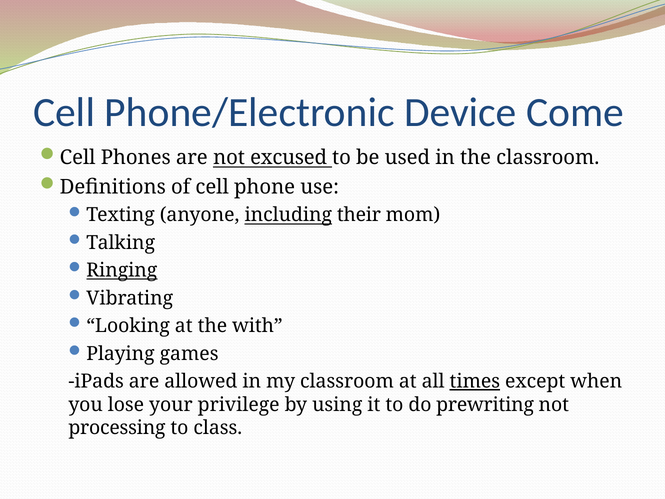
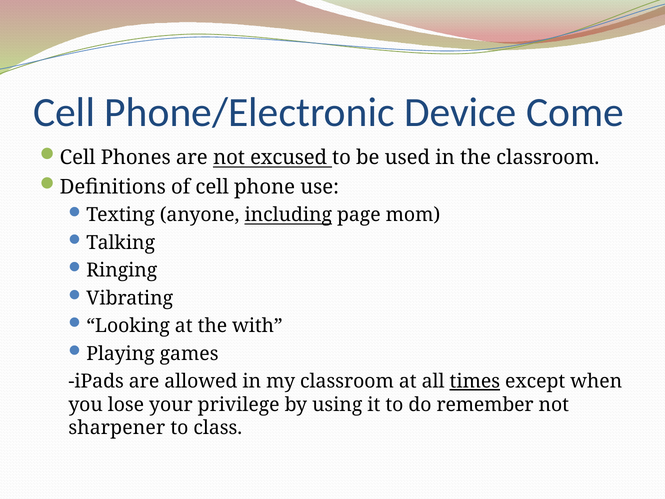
their: their -> page (359, 215)
Ringing underline: present -> none (122, 270)
prewriting: prewriting -> remember (485, 404)
processing: processing -> sharpener (117, 428)
